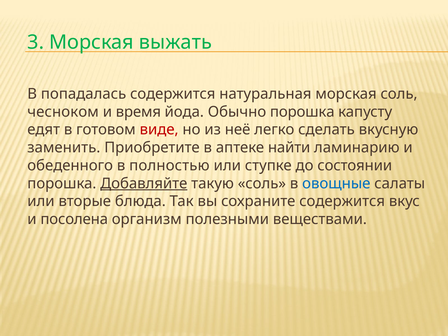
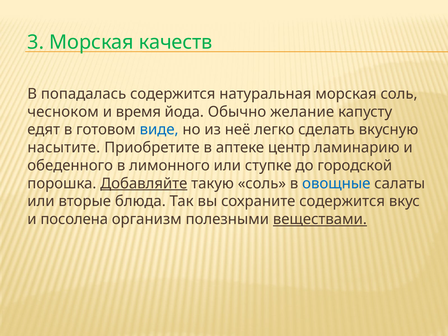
выжать: выжать -> качеств (176, 42)
Обычно порошка: порошка -> желание (302, 112)
виде colour: red -> blue (159, 130)
заменить: заменить -> насытите (64, 148)
найти: найти -> центр (289, 148)
полностью: полностью -> лимонного (169, 166)
состоянии: состоянии -> городской (355, 166)
веществами underline: none -> present (320, 219)
